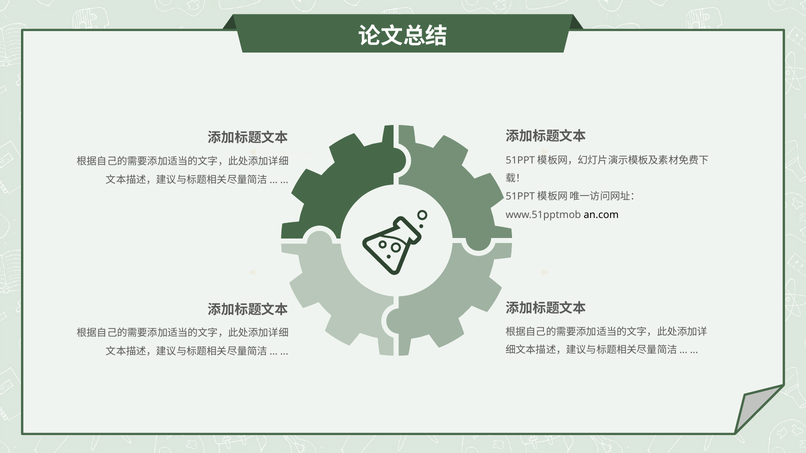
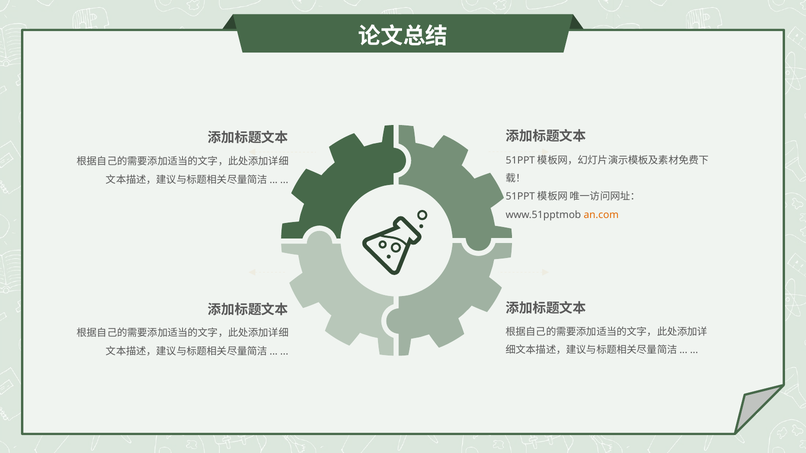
an.com colour: black -> orange (601, 215)
